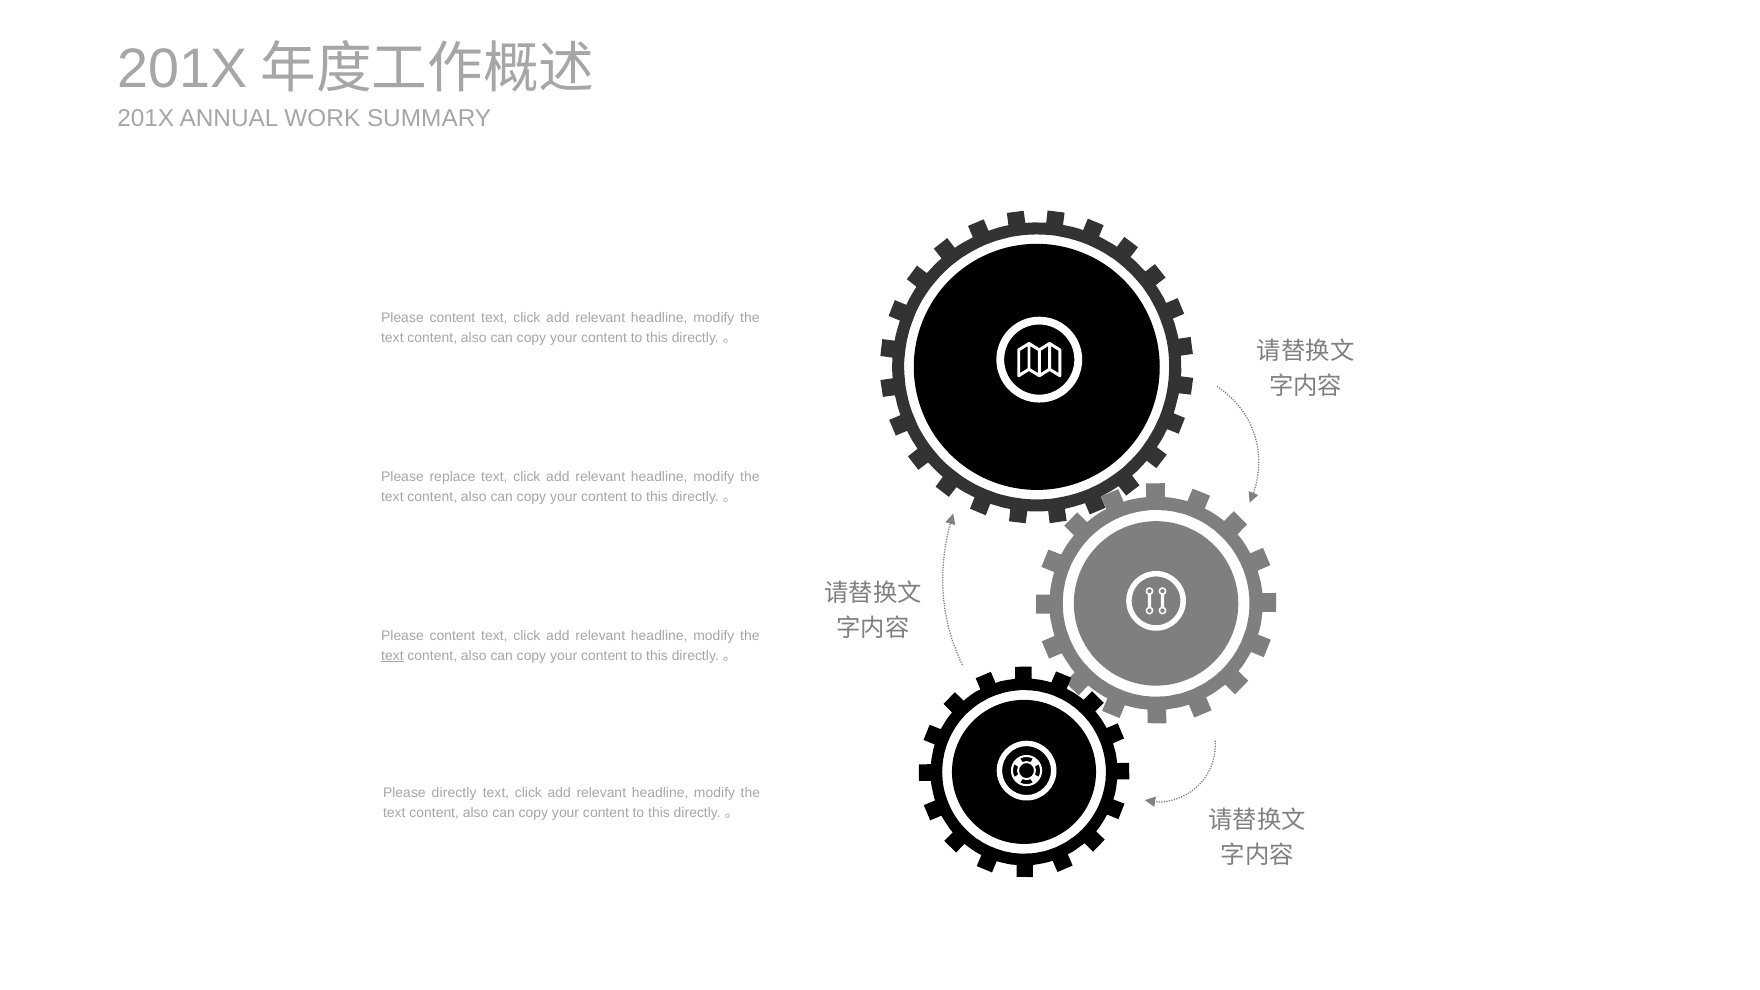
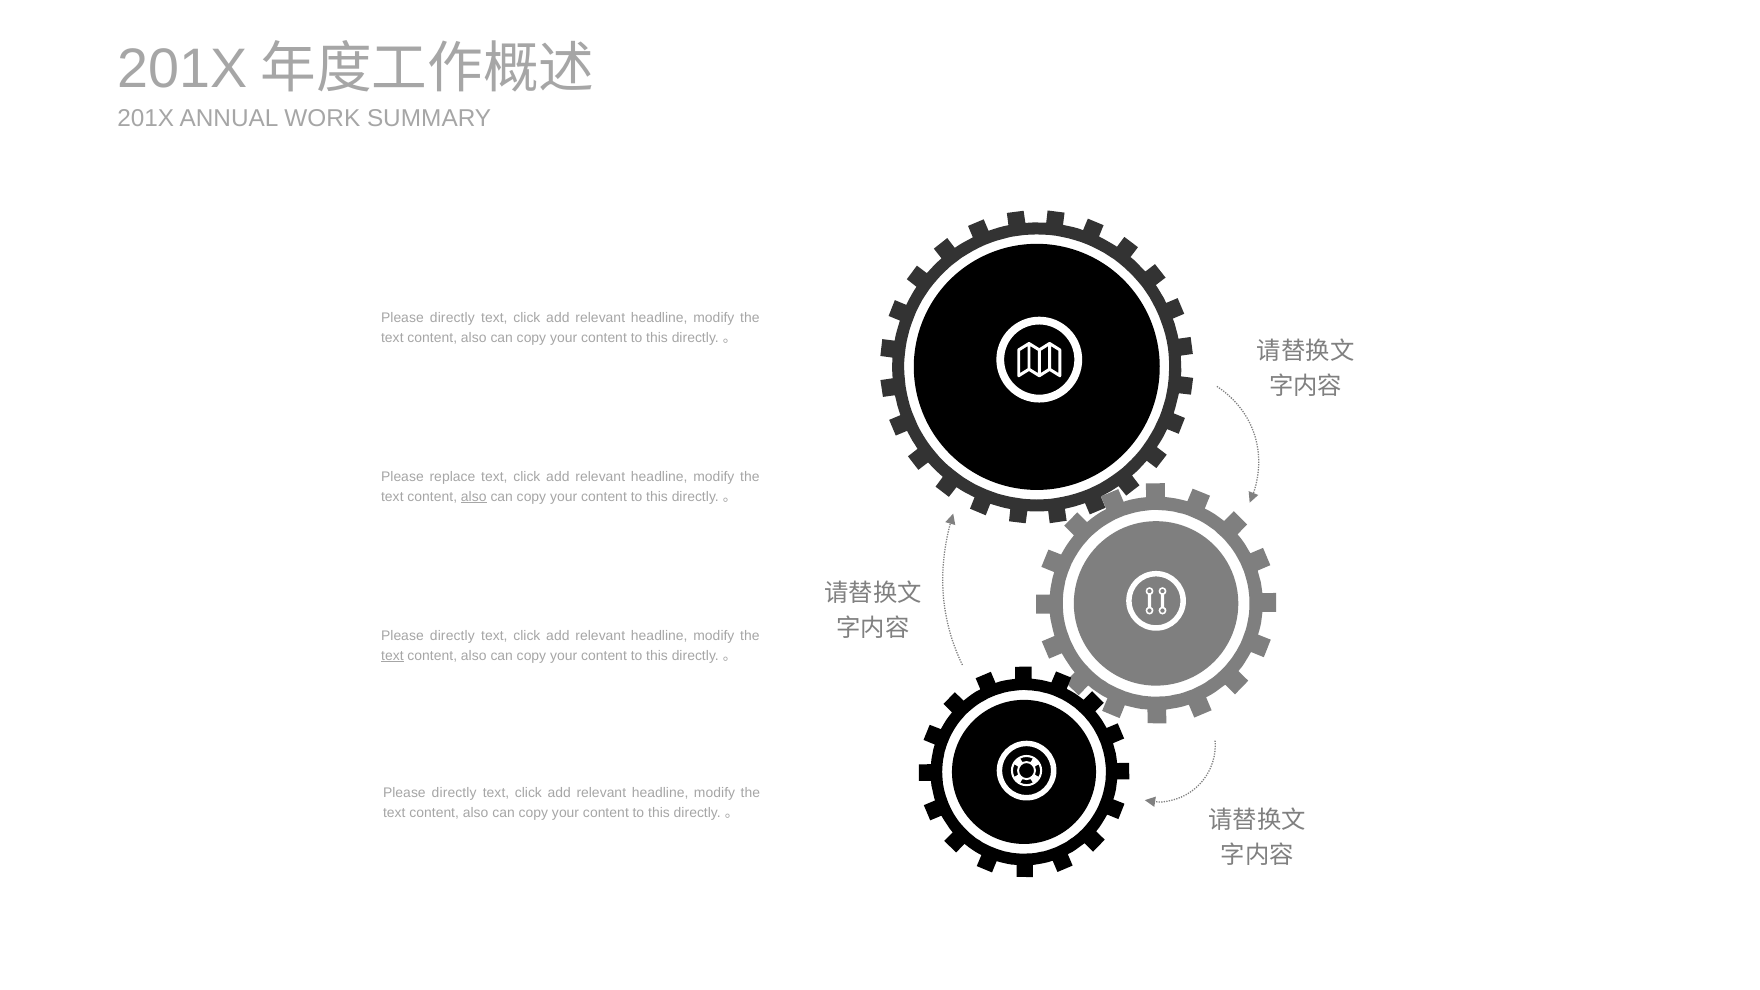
content: content -> directly (452, 318)
also underline: none -> present (474, 497)
content: content -> directly (452, 635)
